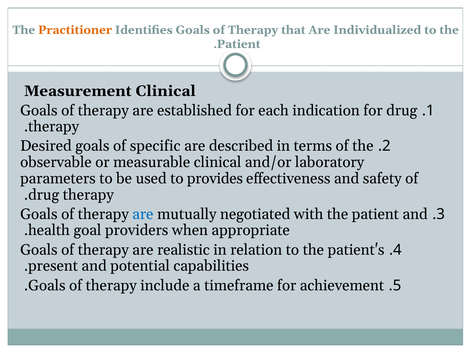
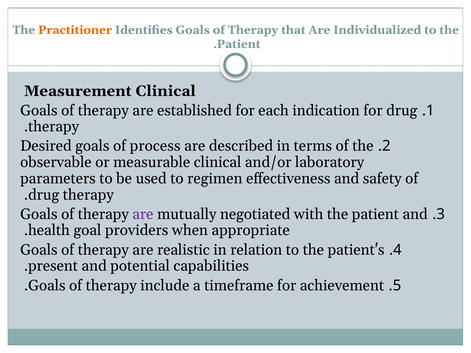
specific: specific -> process (155, 146)
provides: provides -> regimen (215, 179)
are colour: blue -> purple (143, 214)
